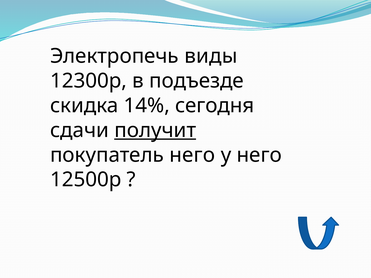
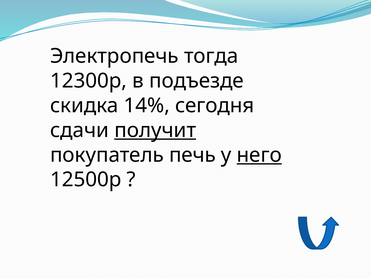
виды: виды -> тогда (211, 56)
покупатель него: него -> печь (192, 155)
него underline: none -> present (259, 155)
